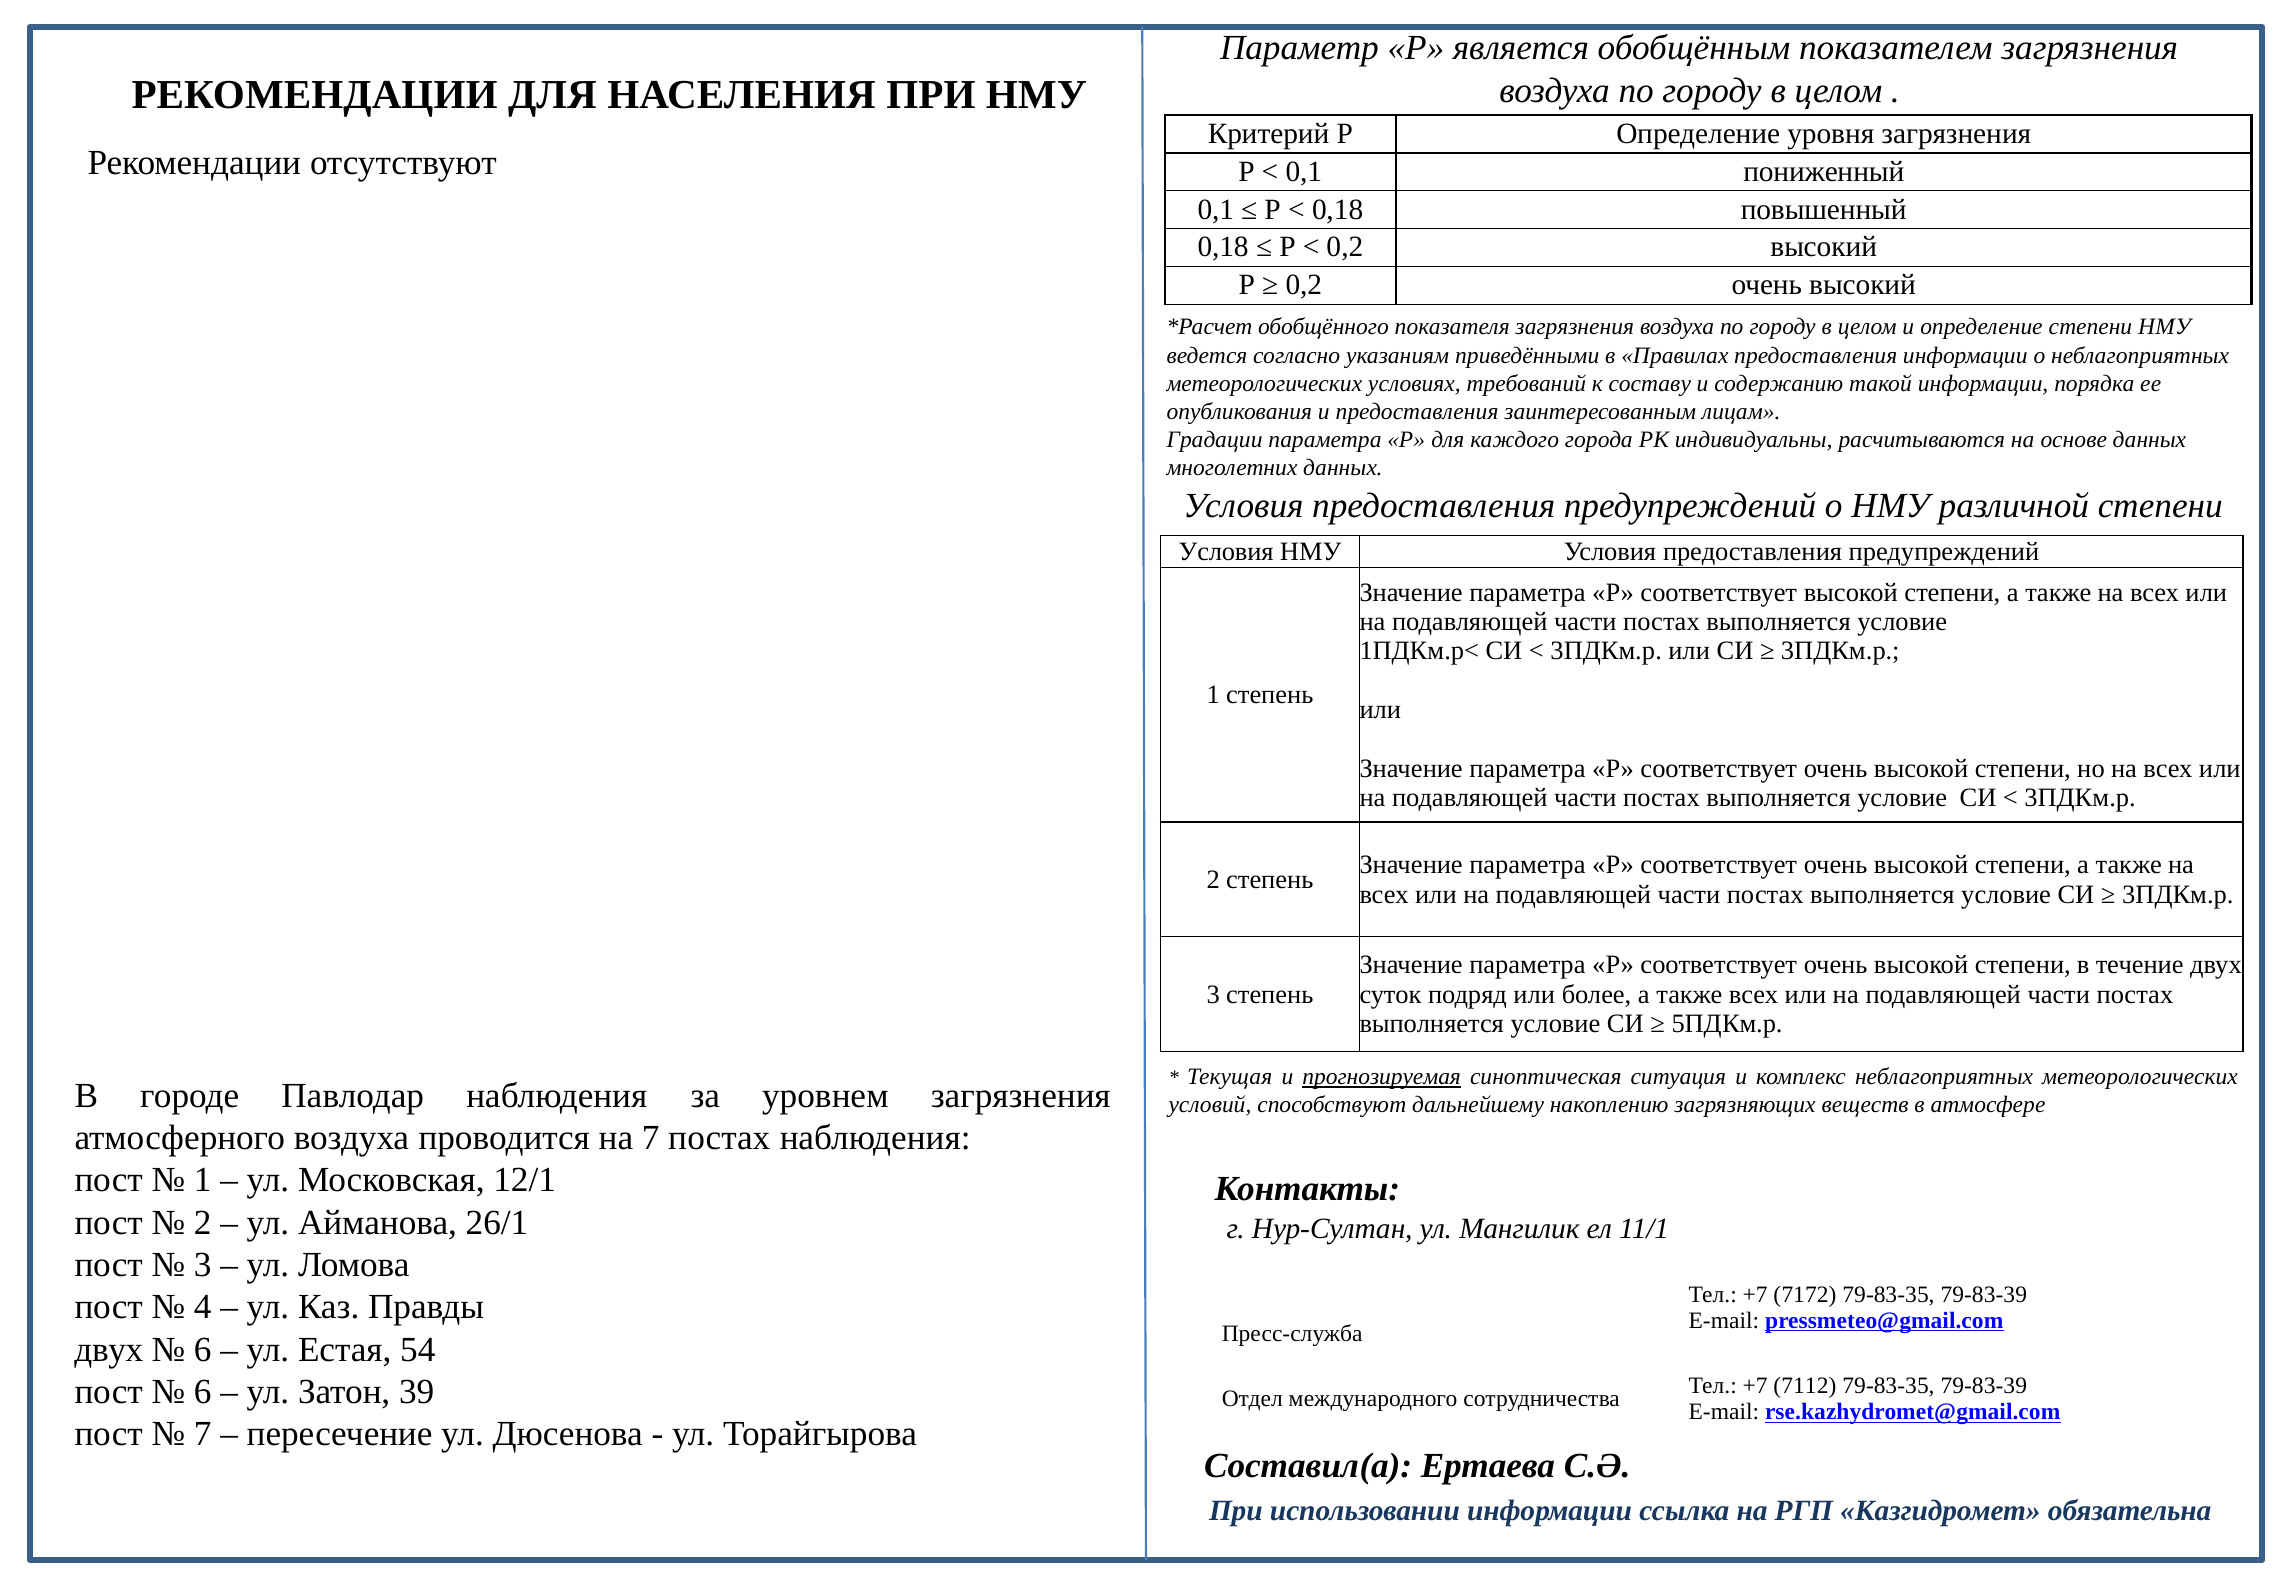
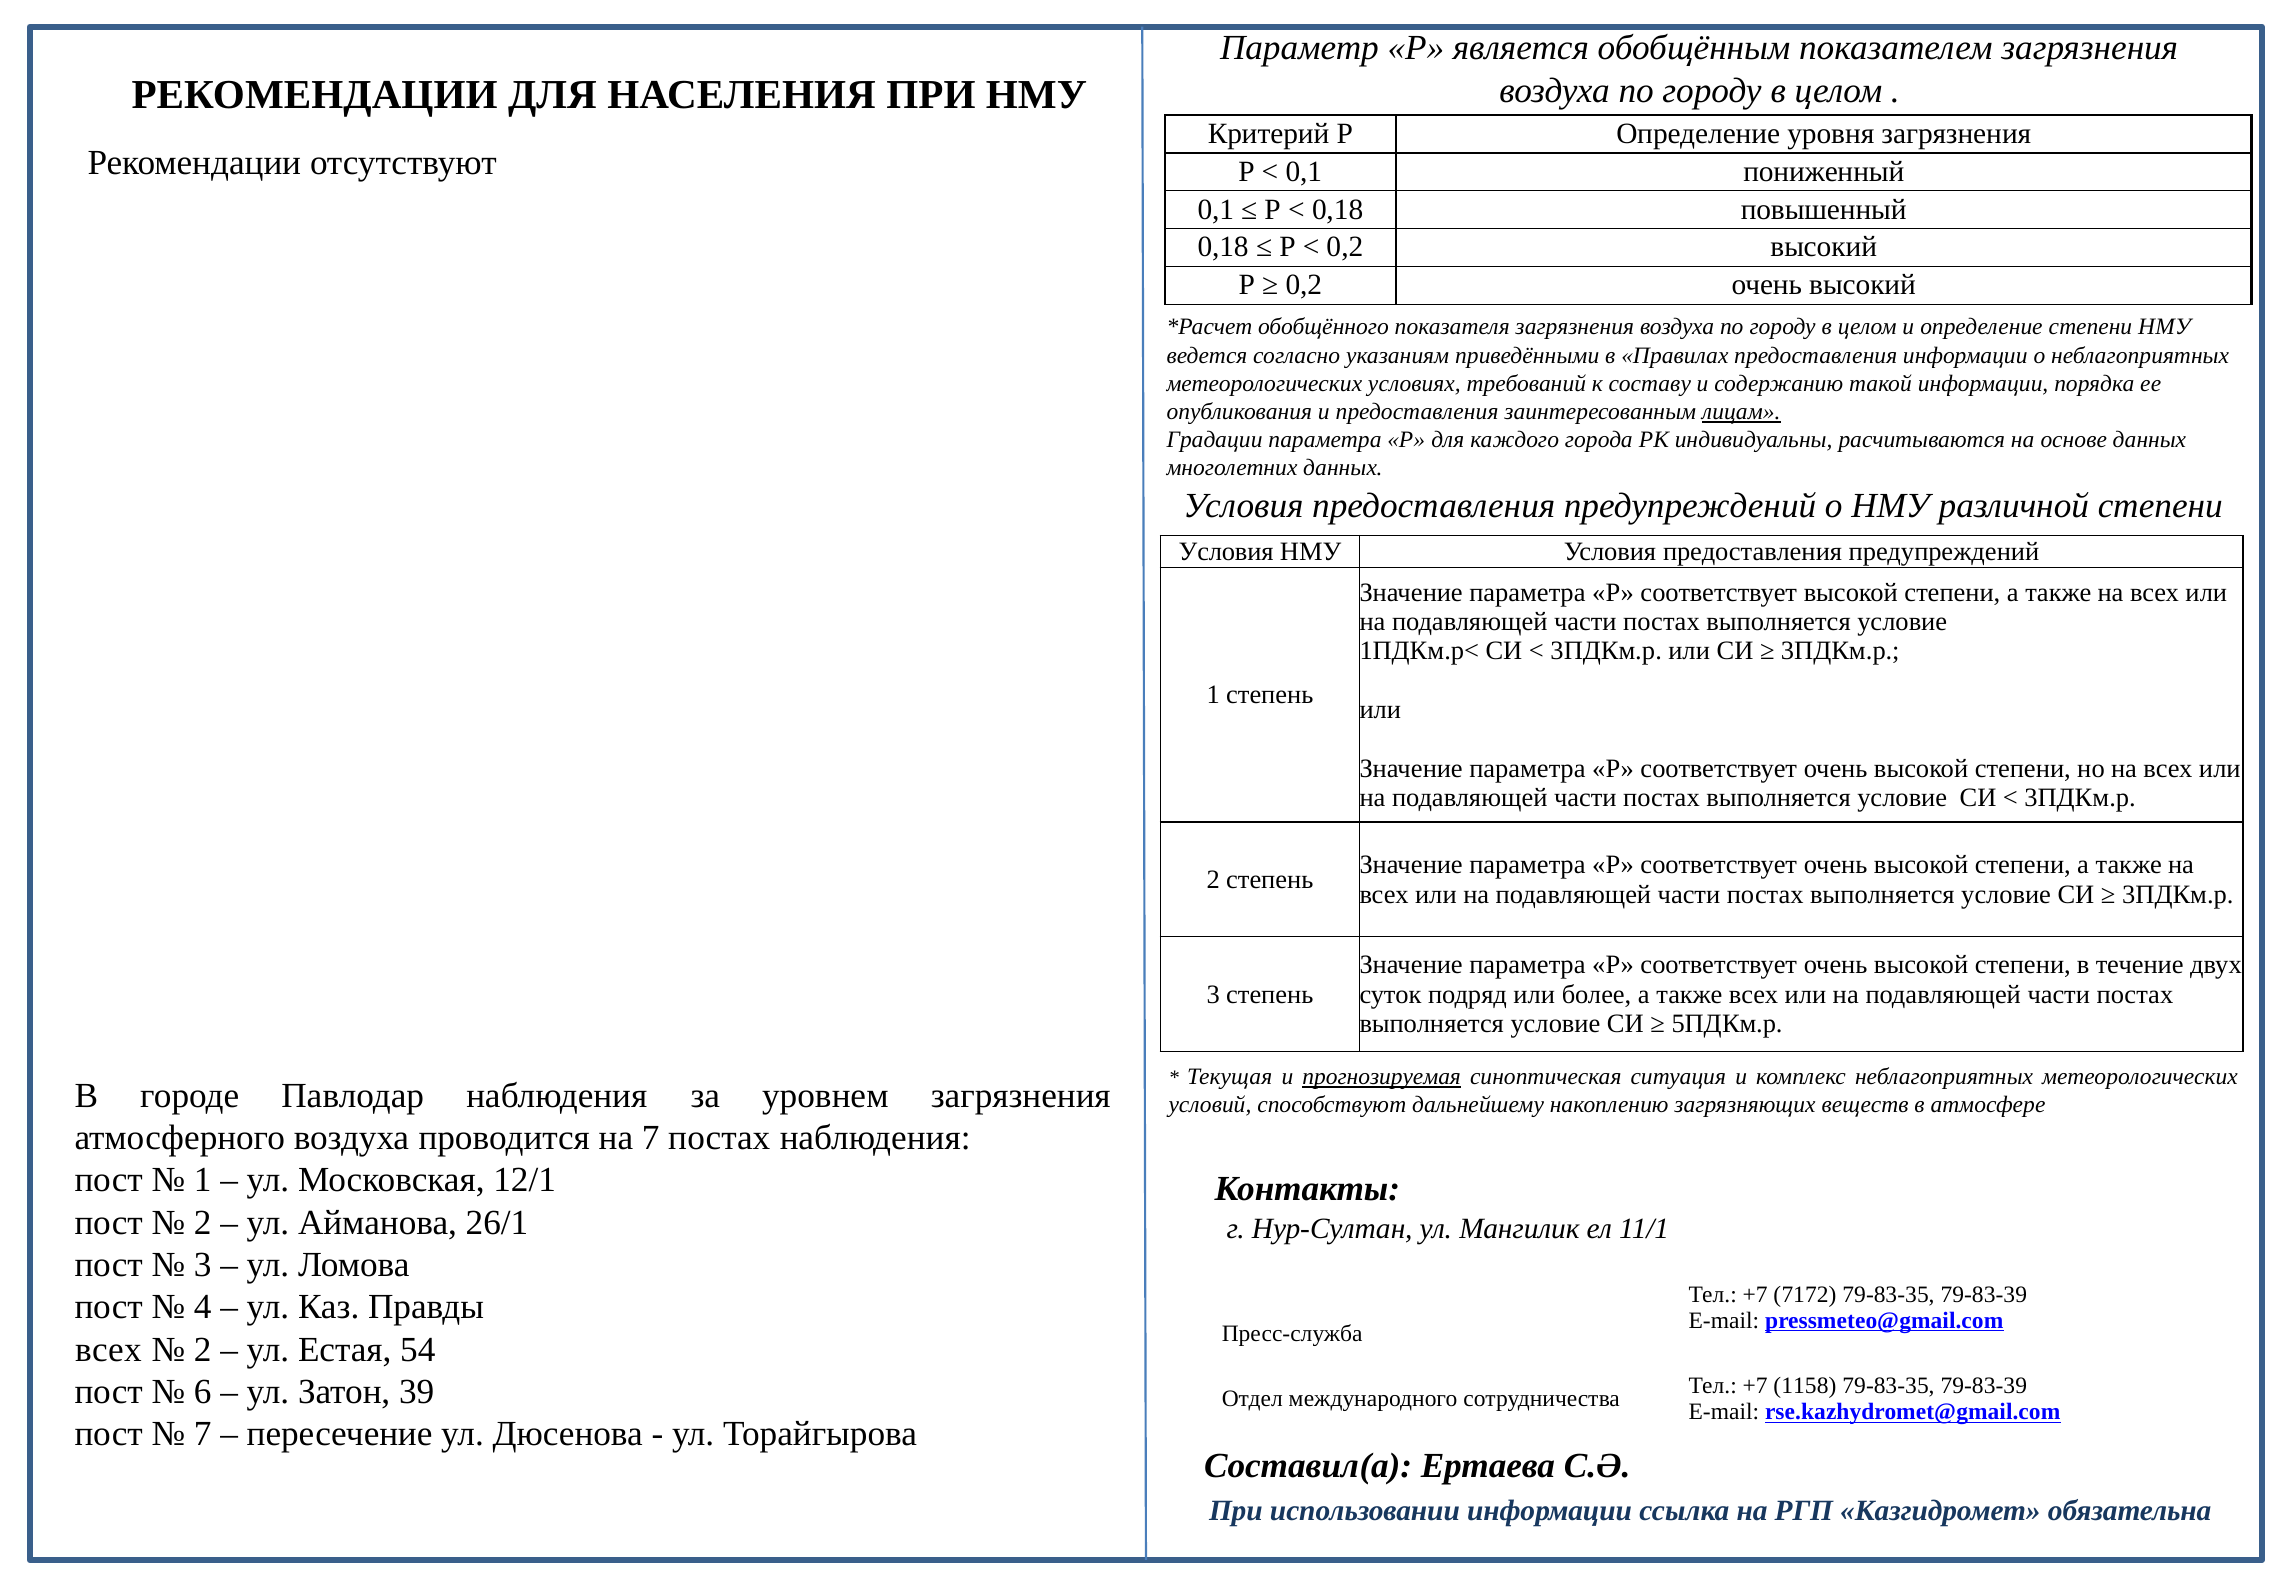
лицам underline: none -> present (1741, 412)
двух: двух -> всех (108, 1349)
6: 6 -> 2 (203, 1349)
7112: 7112 -> 1158 (1805, 1386)
